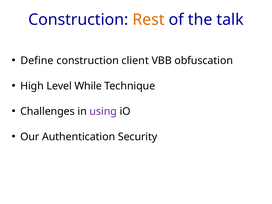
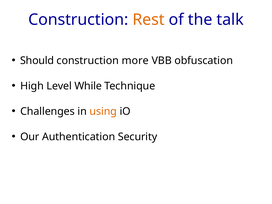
Define: Define -> Should (37, 61)
client: client -> more (135, 61)
using colour: purple -> orange (103, 111)
